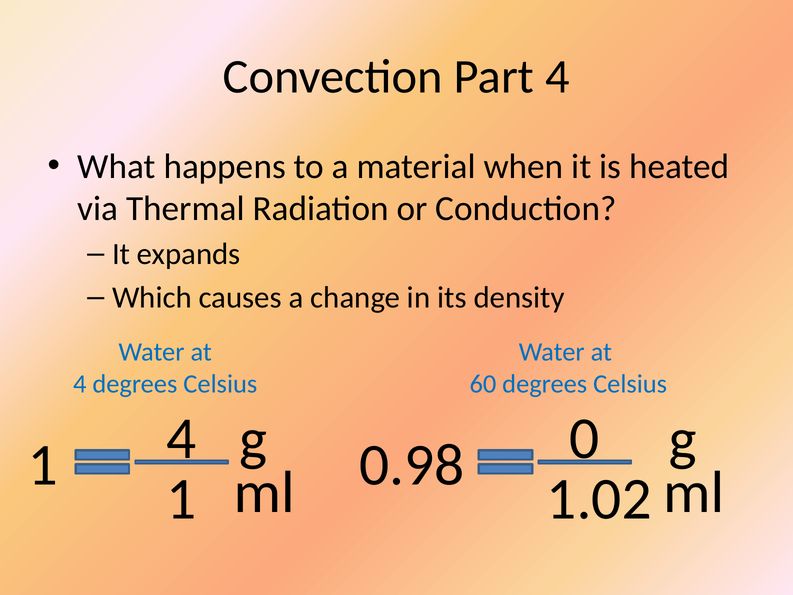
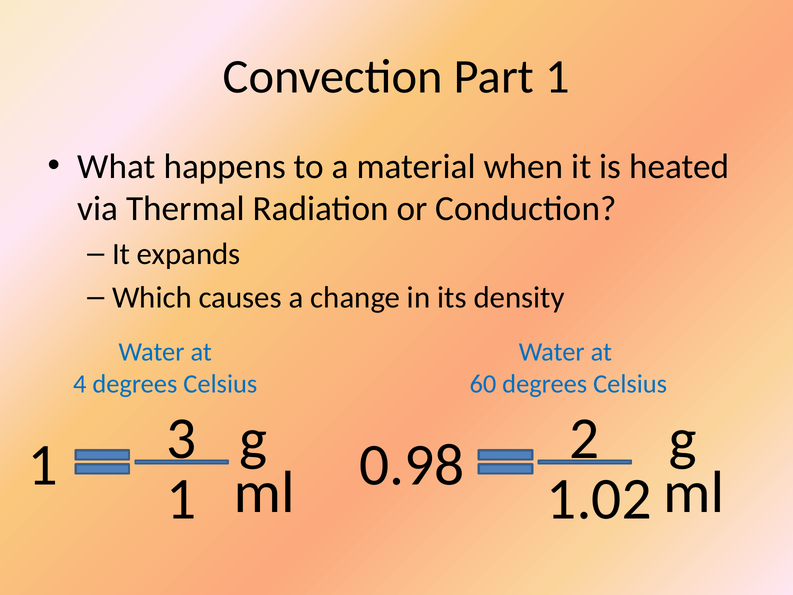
Part 4: 4 -> 1 (557, 77)
1 4: 4 -> 3 (181, 439)
0: 0 -> 2 (584, 439)
